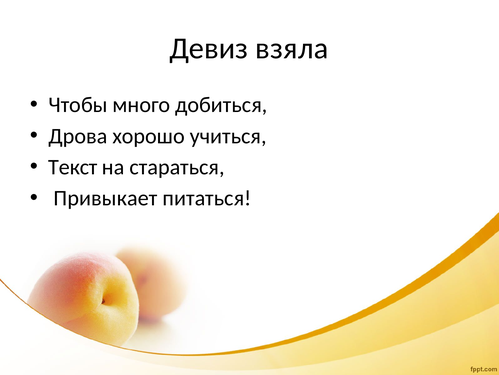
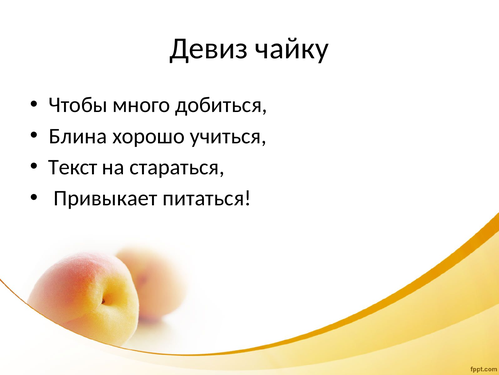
взяла: взяла -> чайку (292, 48)
Дрова: Дрова -> Блина (78, 136)
